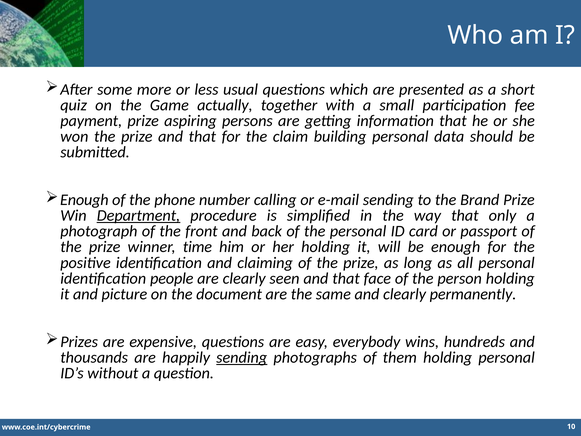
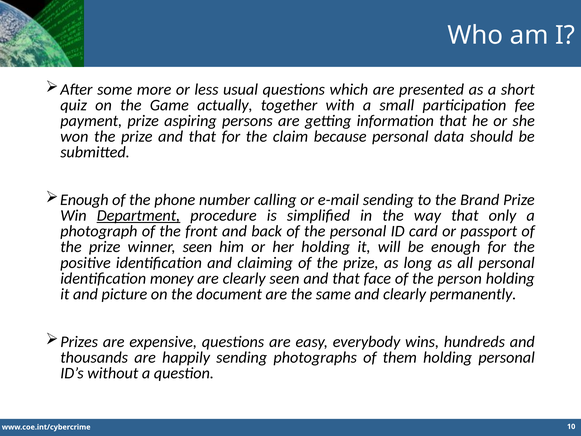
building: building -> because (340, 136)
winner time: time -> seen (197, 247)
people: people -> money (172, 278)
sending underline: present -> none (242, 357)
